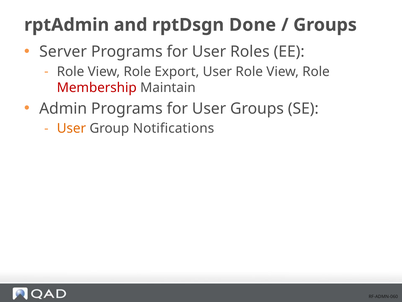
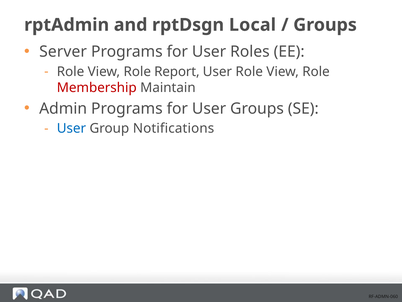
Done: Done -> Local (253, 25)
Export: Export -> Report (177, 72)
User colour: orange -> blue (71, 128)
